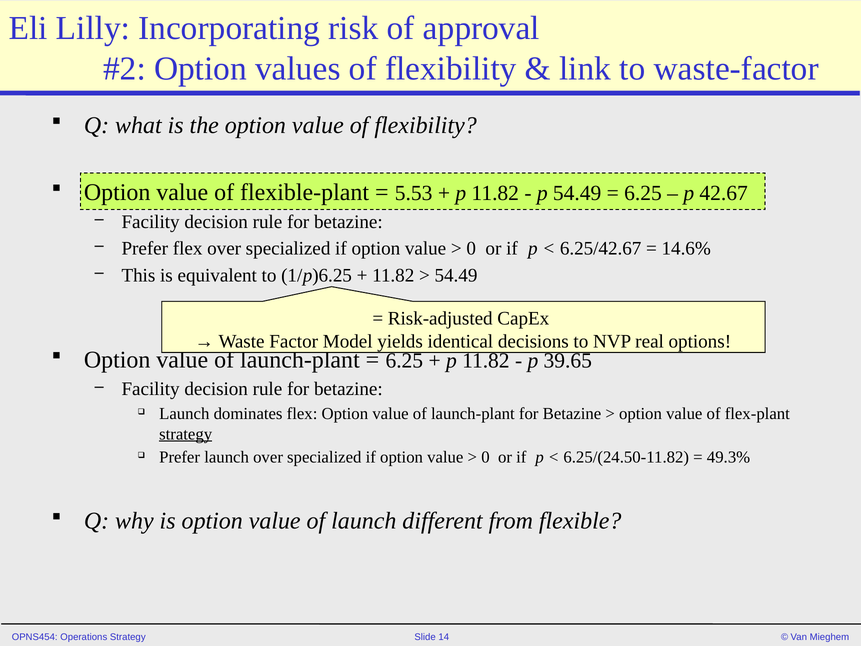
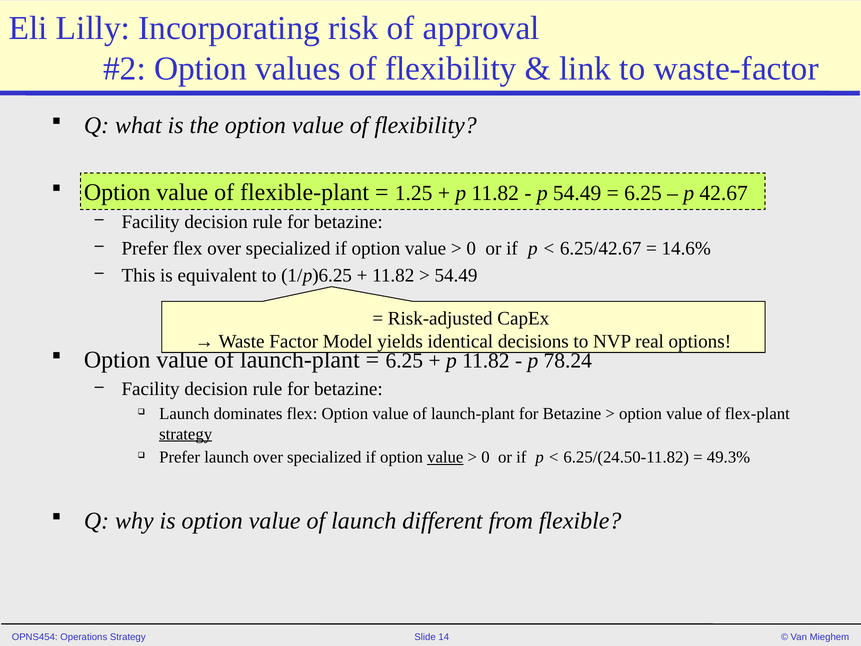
5.53: 5.53 -> 1.25 (414, 193)
39.65: 39.65 -> 78.24 (568, 360)
value underline: none -> present (445, 457)
